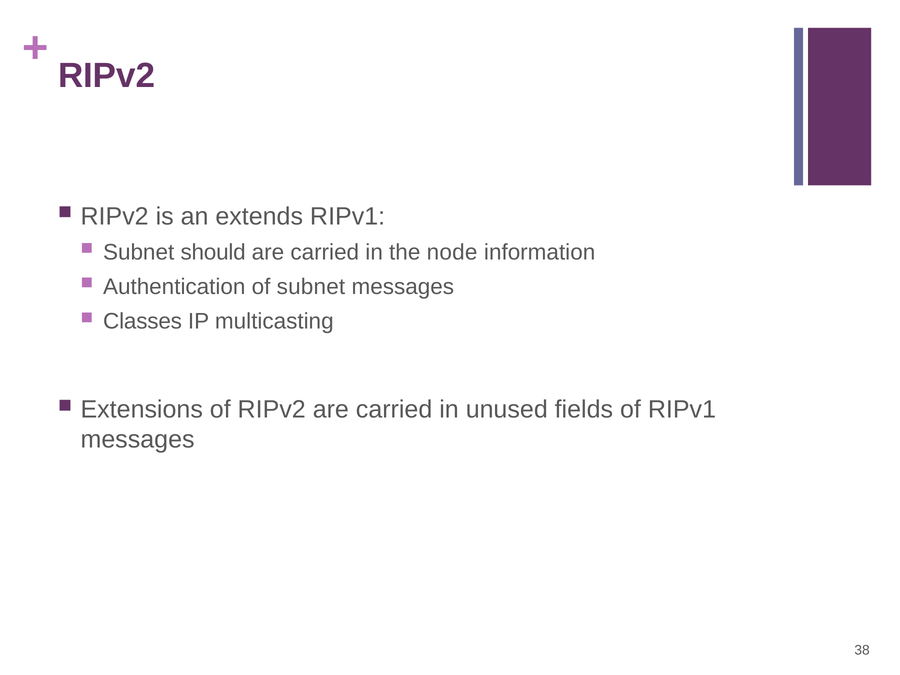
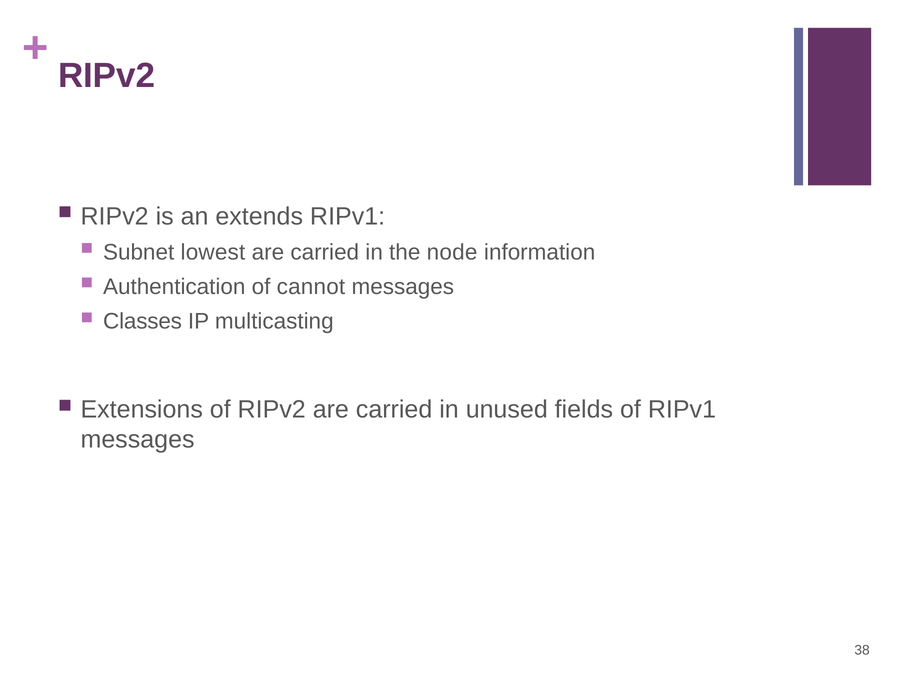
should: should -> lowest (213, 252)
of subnet: subnet -> cannot (311, 287)
